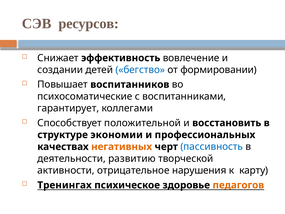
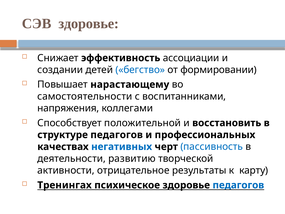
СЭВ ресурсов: ресурсов -> здоровье (89, 24)
вовлечение: вовлечение -> ассоциации (191, 58)
воспитанников: воспитанников -> нарастающему (130, 84)
психосоматические: психосоматические -> самостоятельности (85, 96)
гарантирует: гарантирует -> напряжения (68, 108)
структуре экономии: экономии -> педагогов (117, 135)
негативных colour: orange -> blue (122, 147)
нарушения: нарушения -> результаты (199, 170)
педагогов colour: orange -> blue (238, 185)
